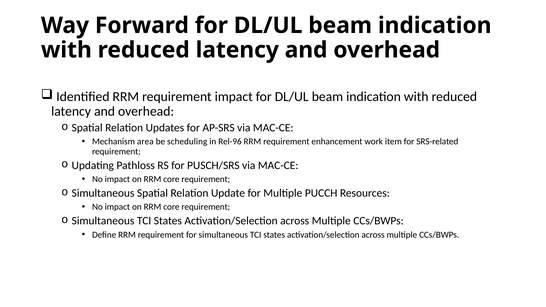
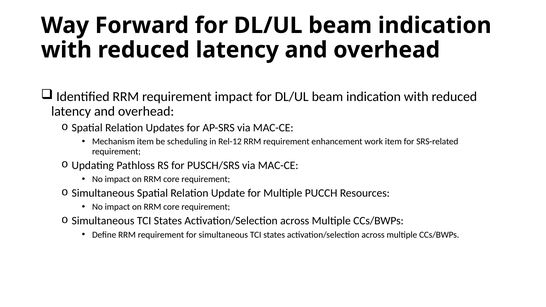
Mechanism area: area -> item (145, 142)
Rel-96: Rel-96 -> Rel-12 (230, 142)
